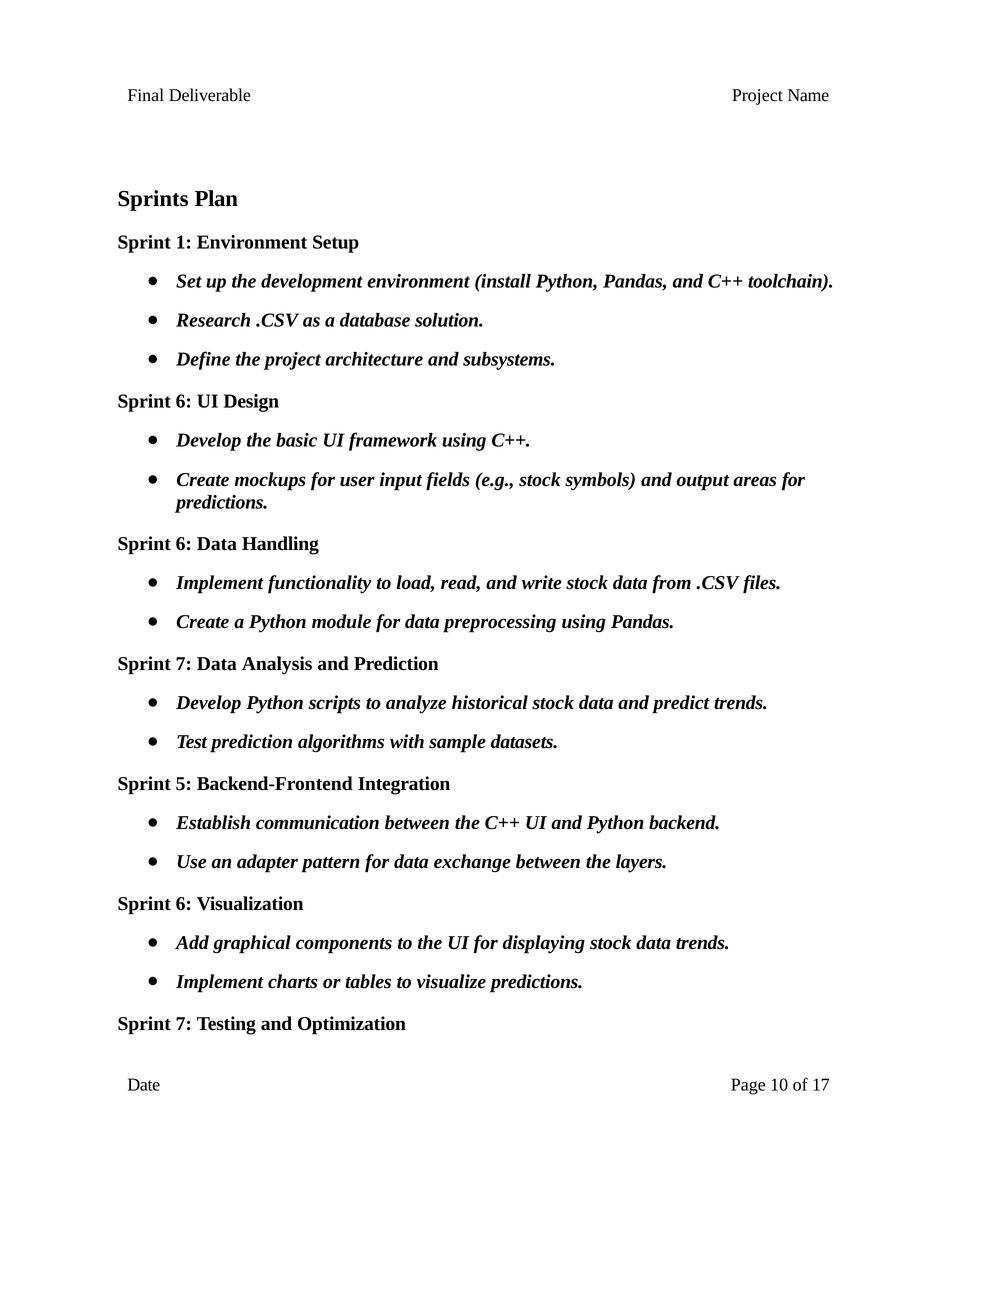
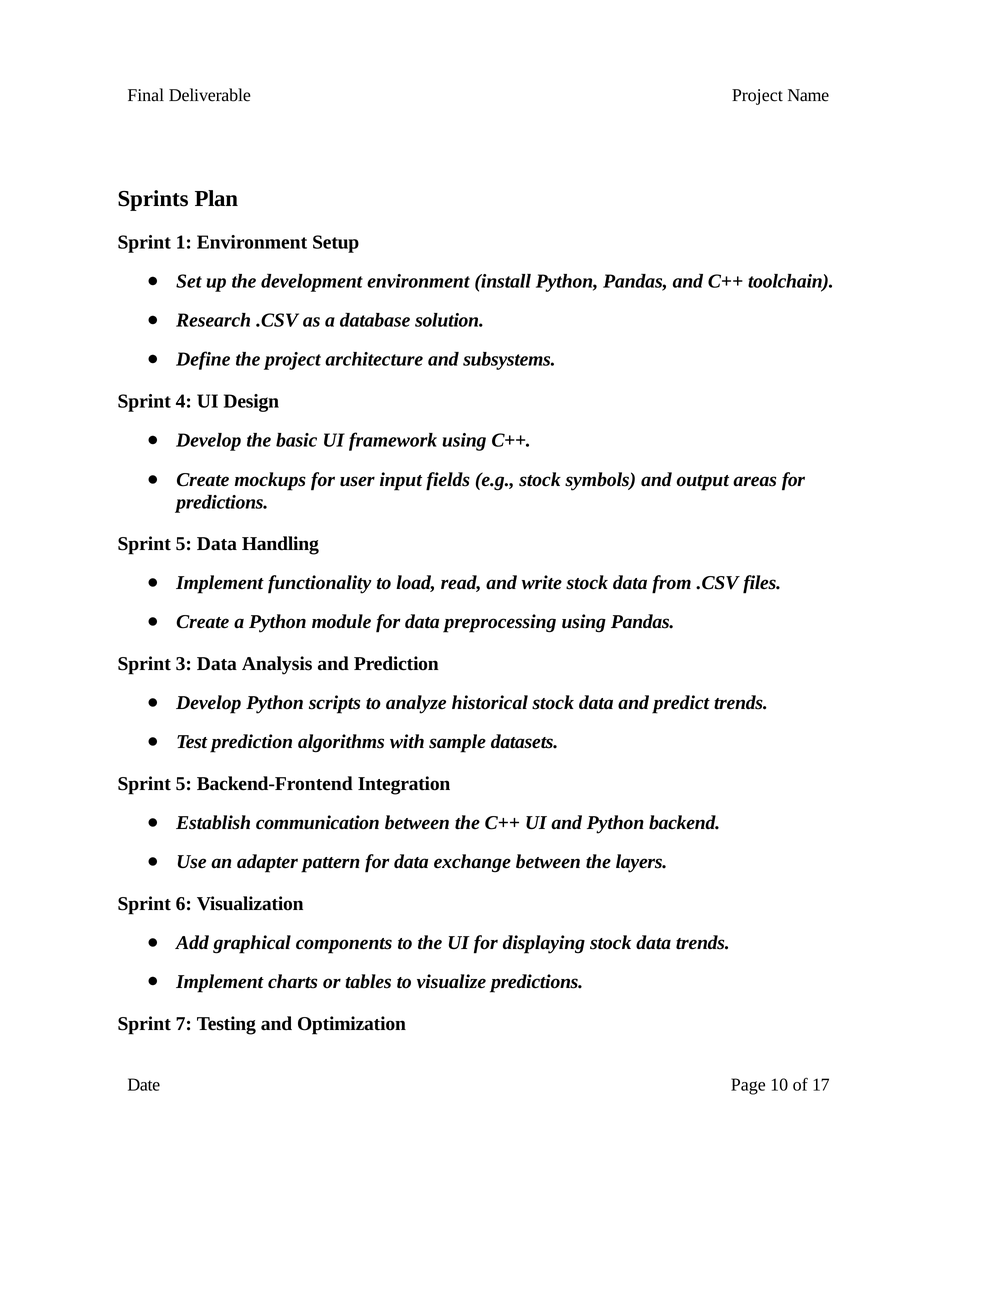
6: 6 -> 4 (184, 401)
6: 6 -> 5 (184, 544)
7: 7 -> 3 (184, 664)
